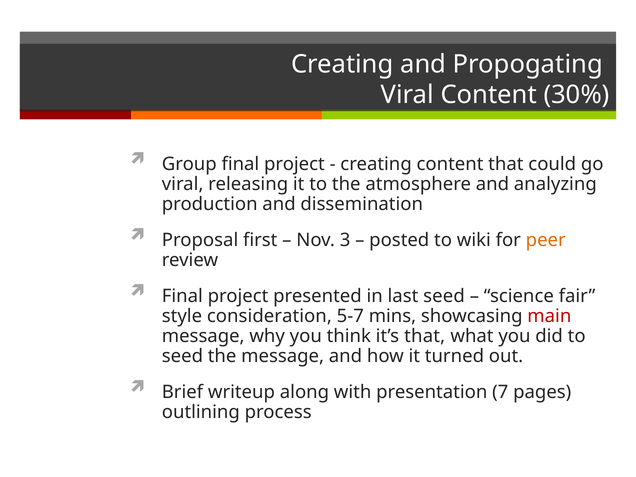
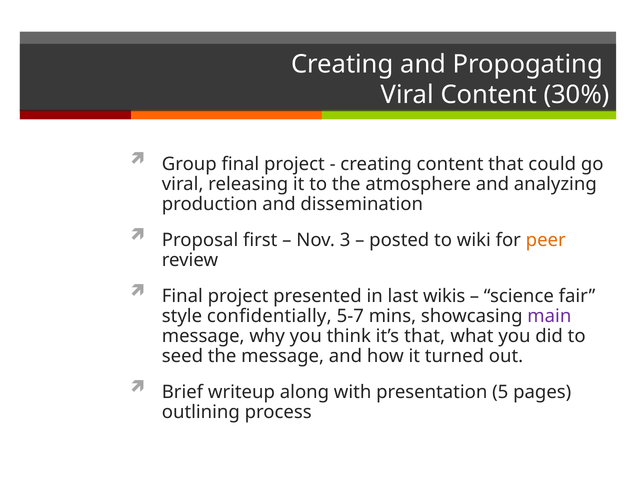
last seed: seed -> wikis (444, 296)
consideration: consideration -> confidentially (269, 316)
main colour: red -> purple (549, 316)
7: 7 -> 5 (500, 392)
